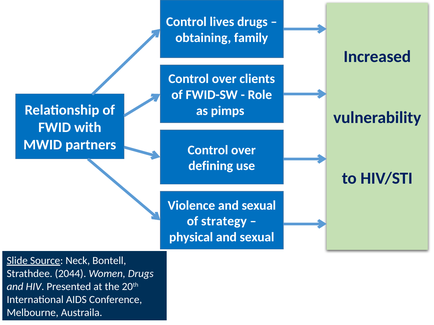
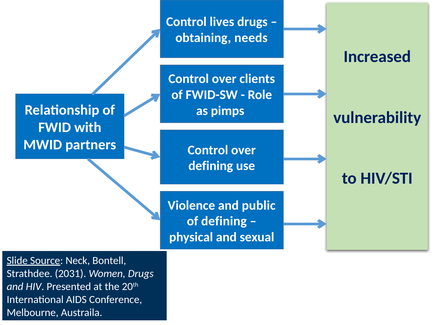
family: family -> needs (251, 38)
Violence and sexual: sexual -> public (259, 206)
of strategy: strategy -> defining (224, 222)
2044: 2044 -> 2031 (71, 274)
